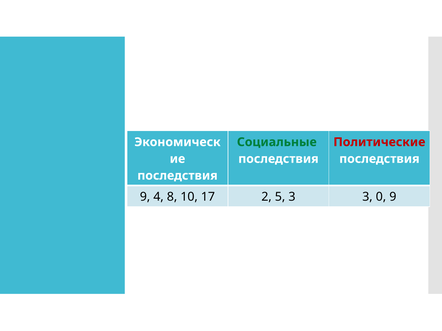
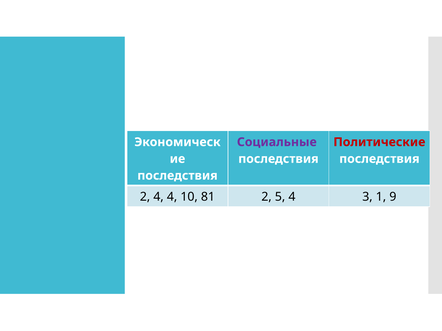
Социальные colour: green -> purple (277, 142)
9: 9 -> 2 (145, 197)
4 8: 8 -> 4 (172, 197)
17: 17 -> 81 (208, 197)
5 3: 3 -> 4 (292, 197)
0: 0 -> 1 (381, 197)
